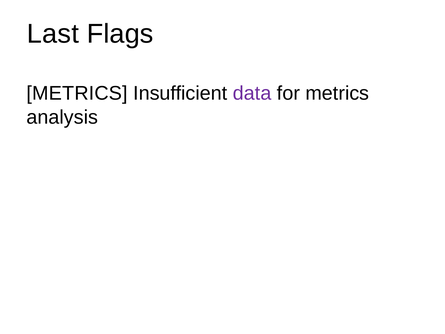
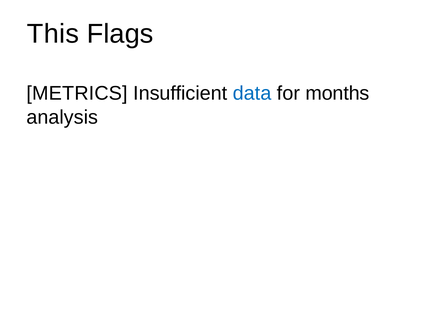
Last: Last -> This (53, 34)
data colour: purple -> blue (252, 93)
for metrics: metrics -> months (337, 93)
